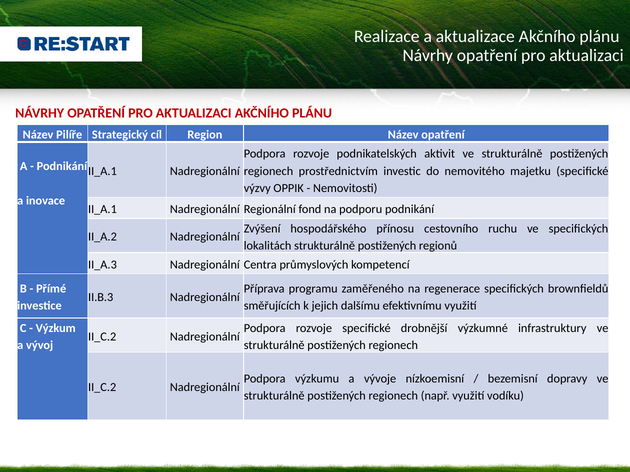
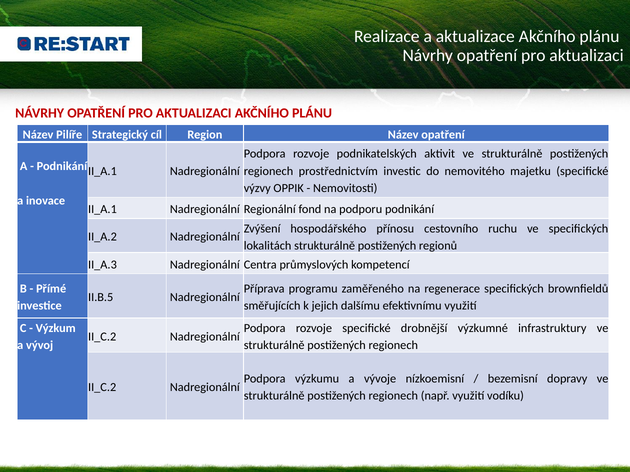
II.B.3: II.B.3 -> II.B.5 (101, 298)
